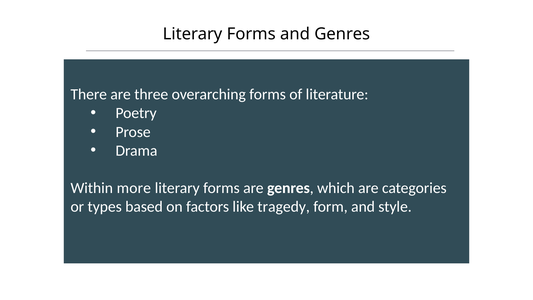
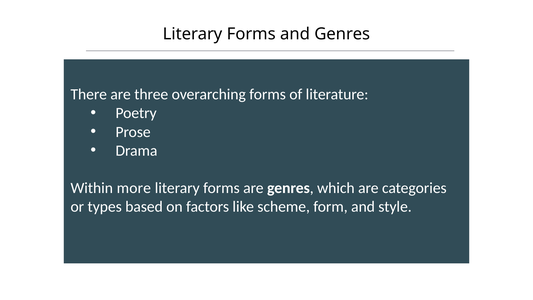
tragedy: tragedy -> scheme (284, 206)
